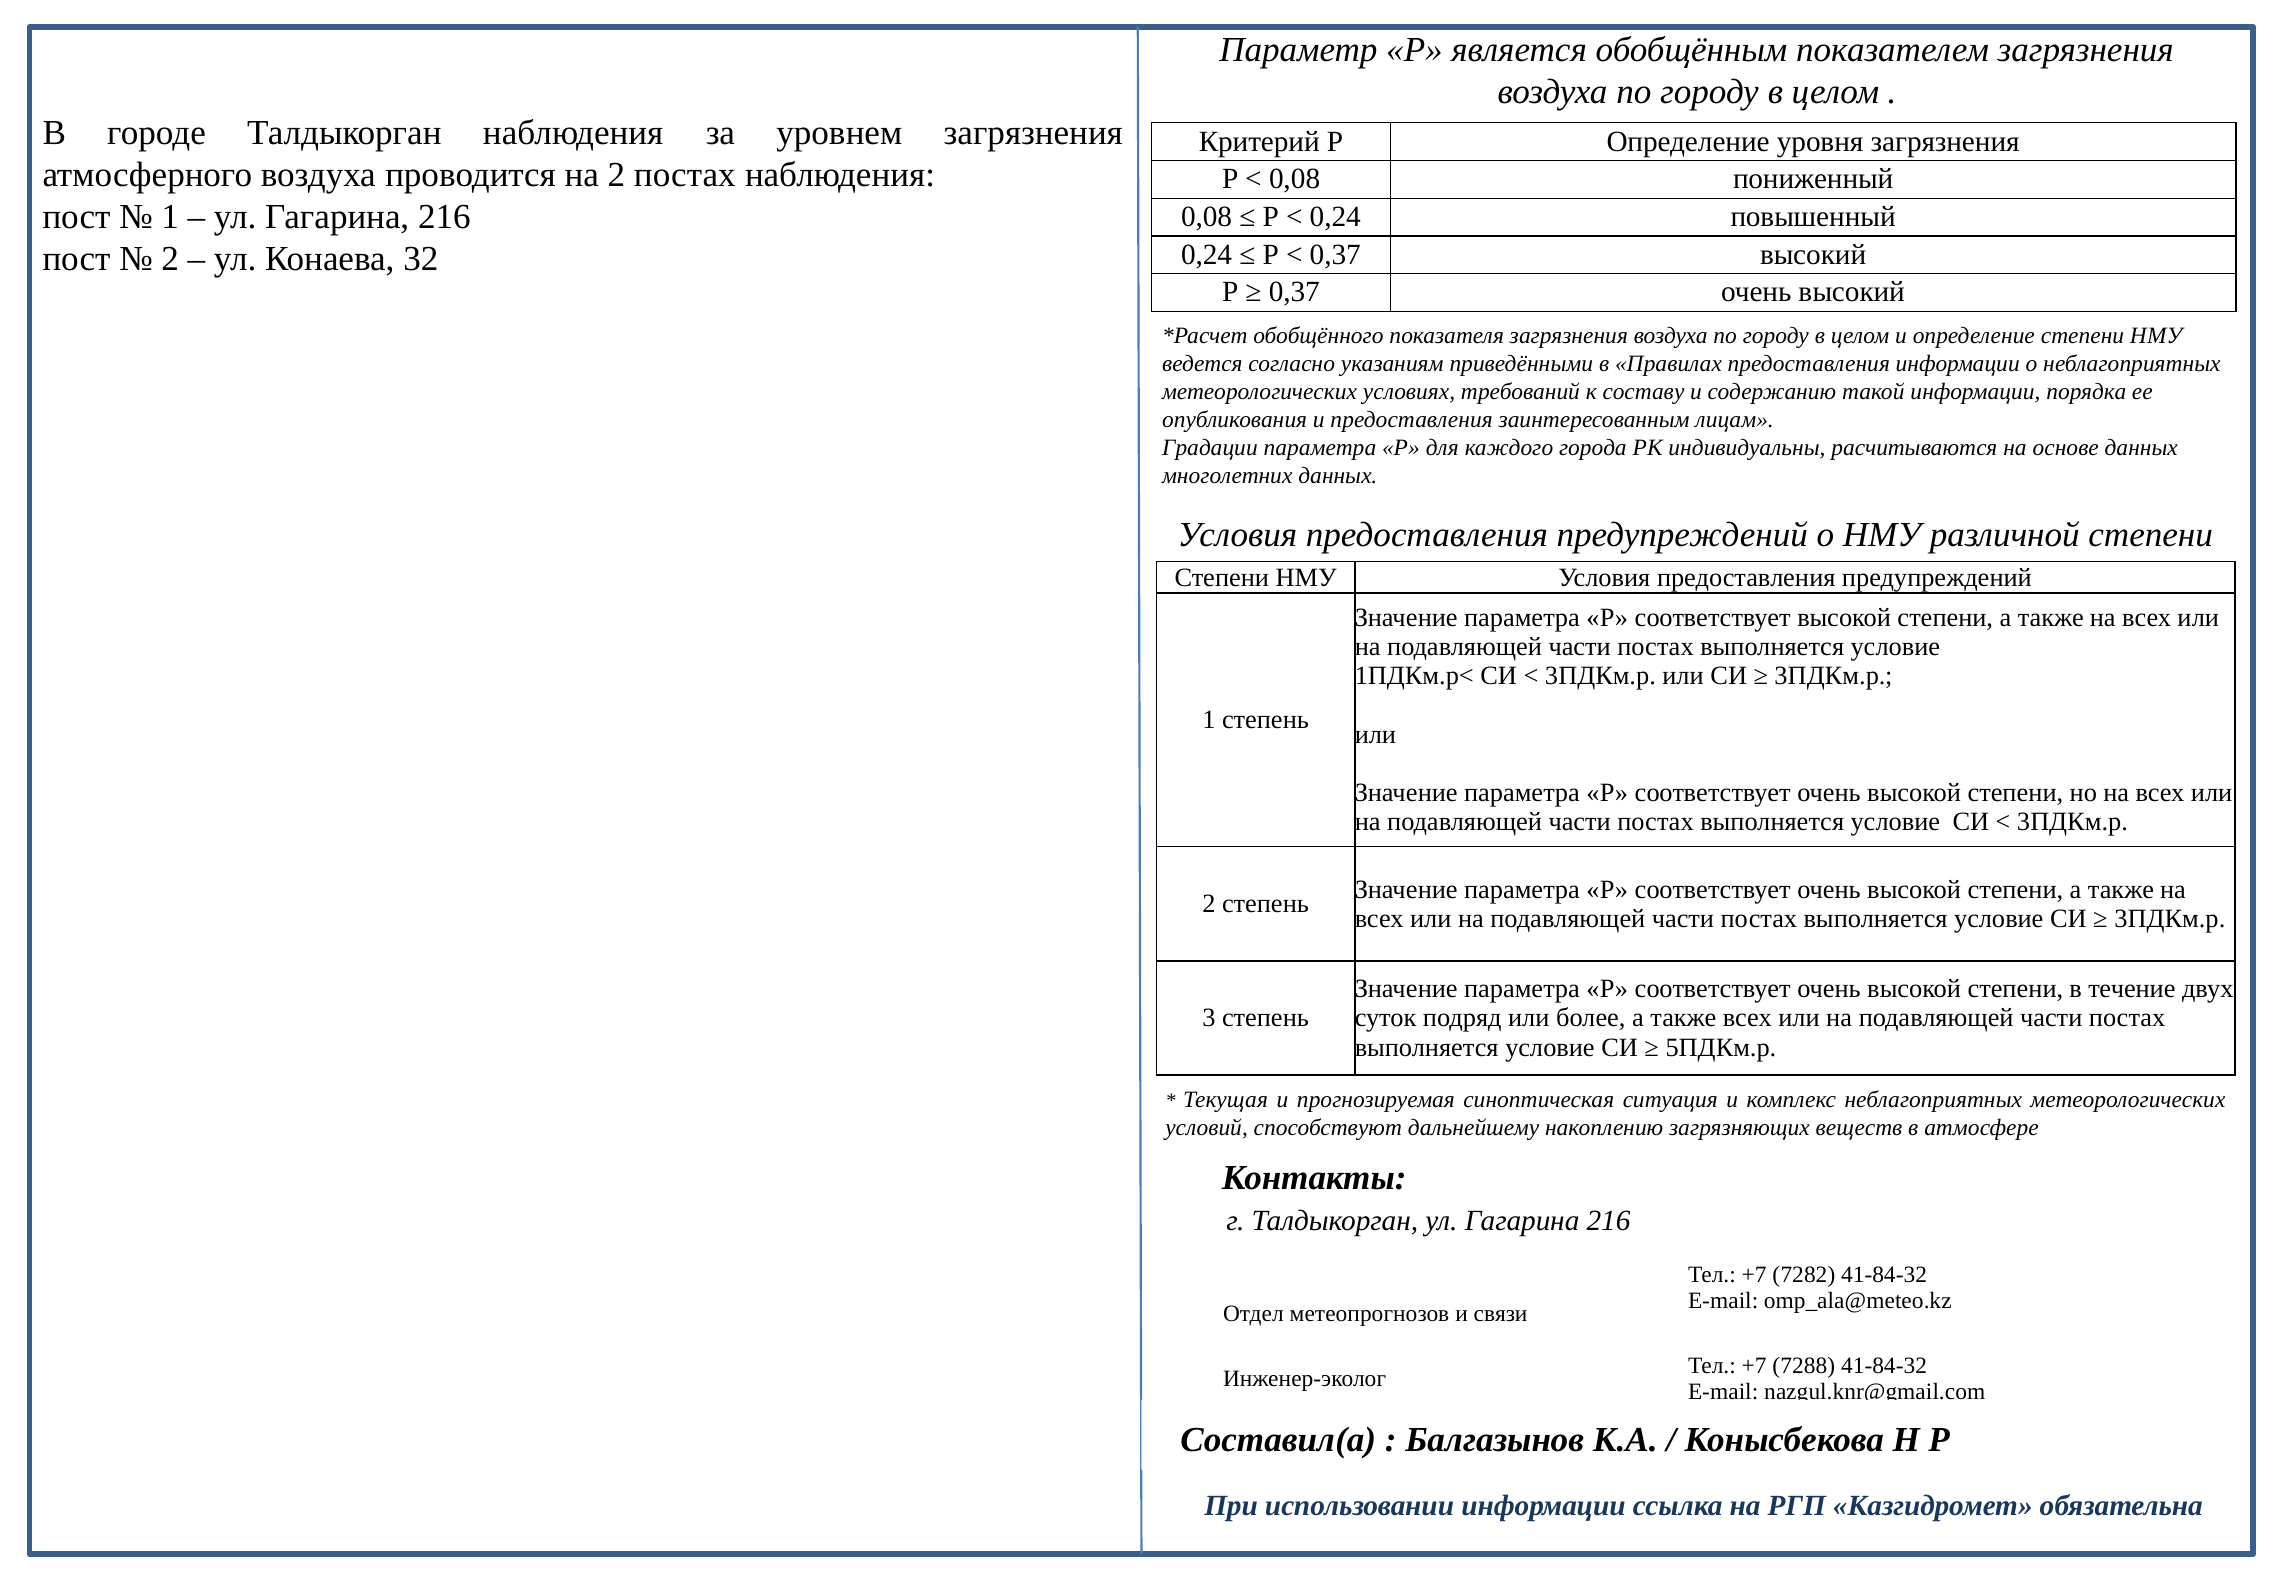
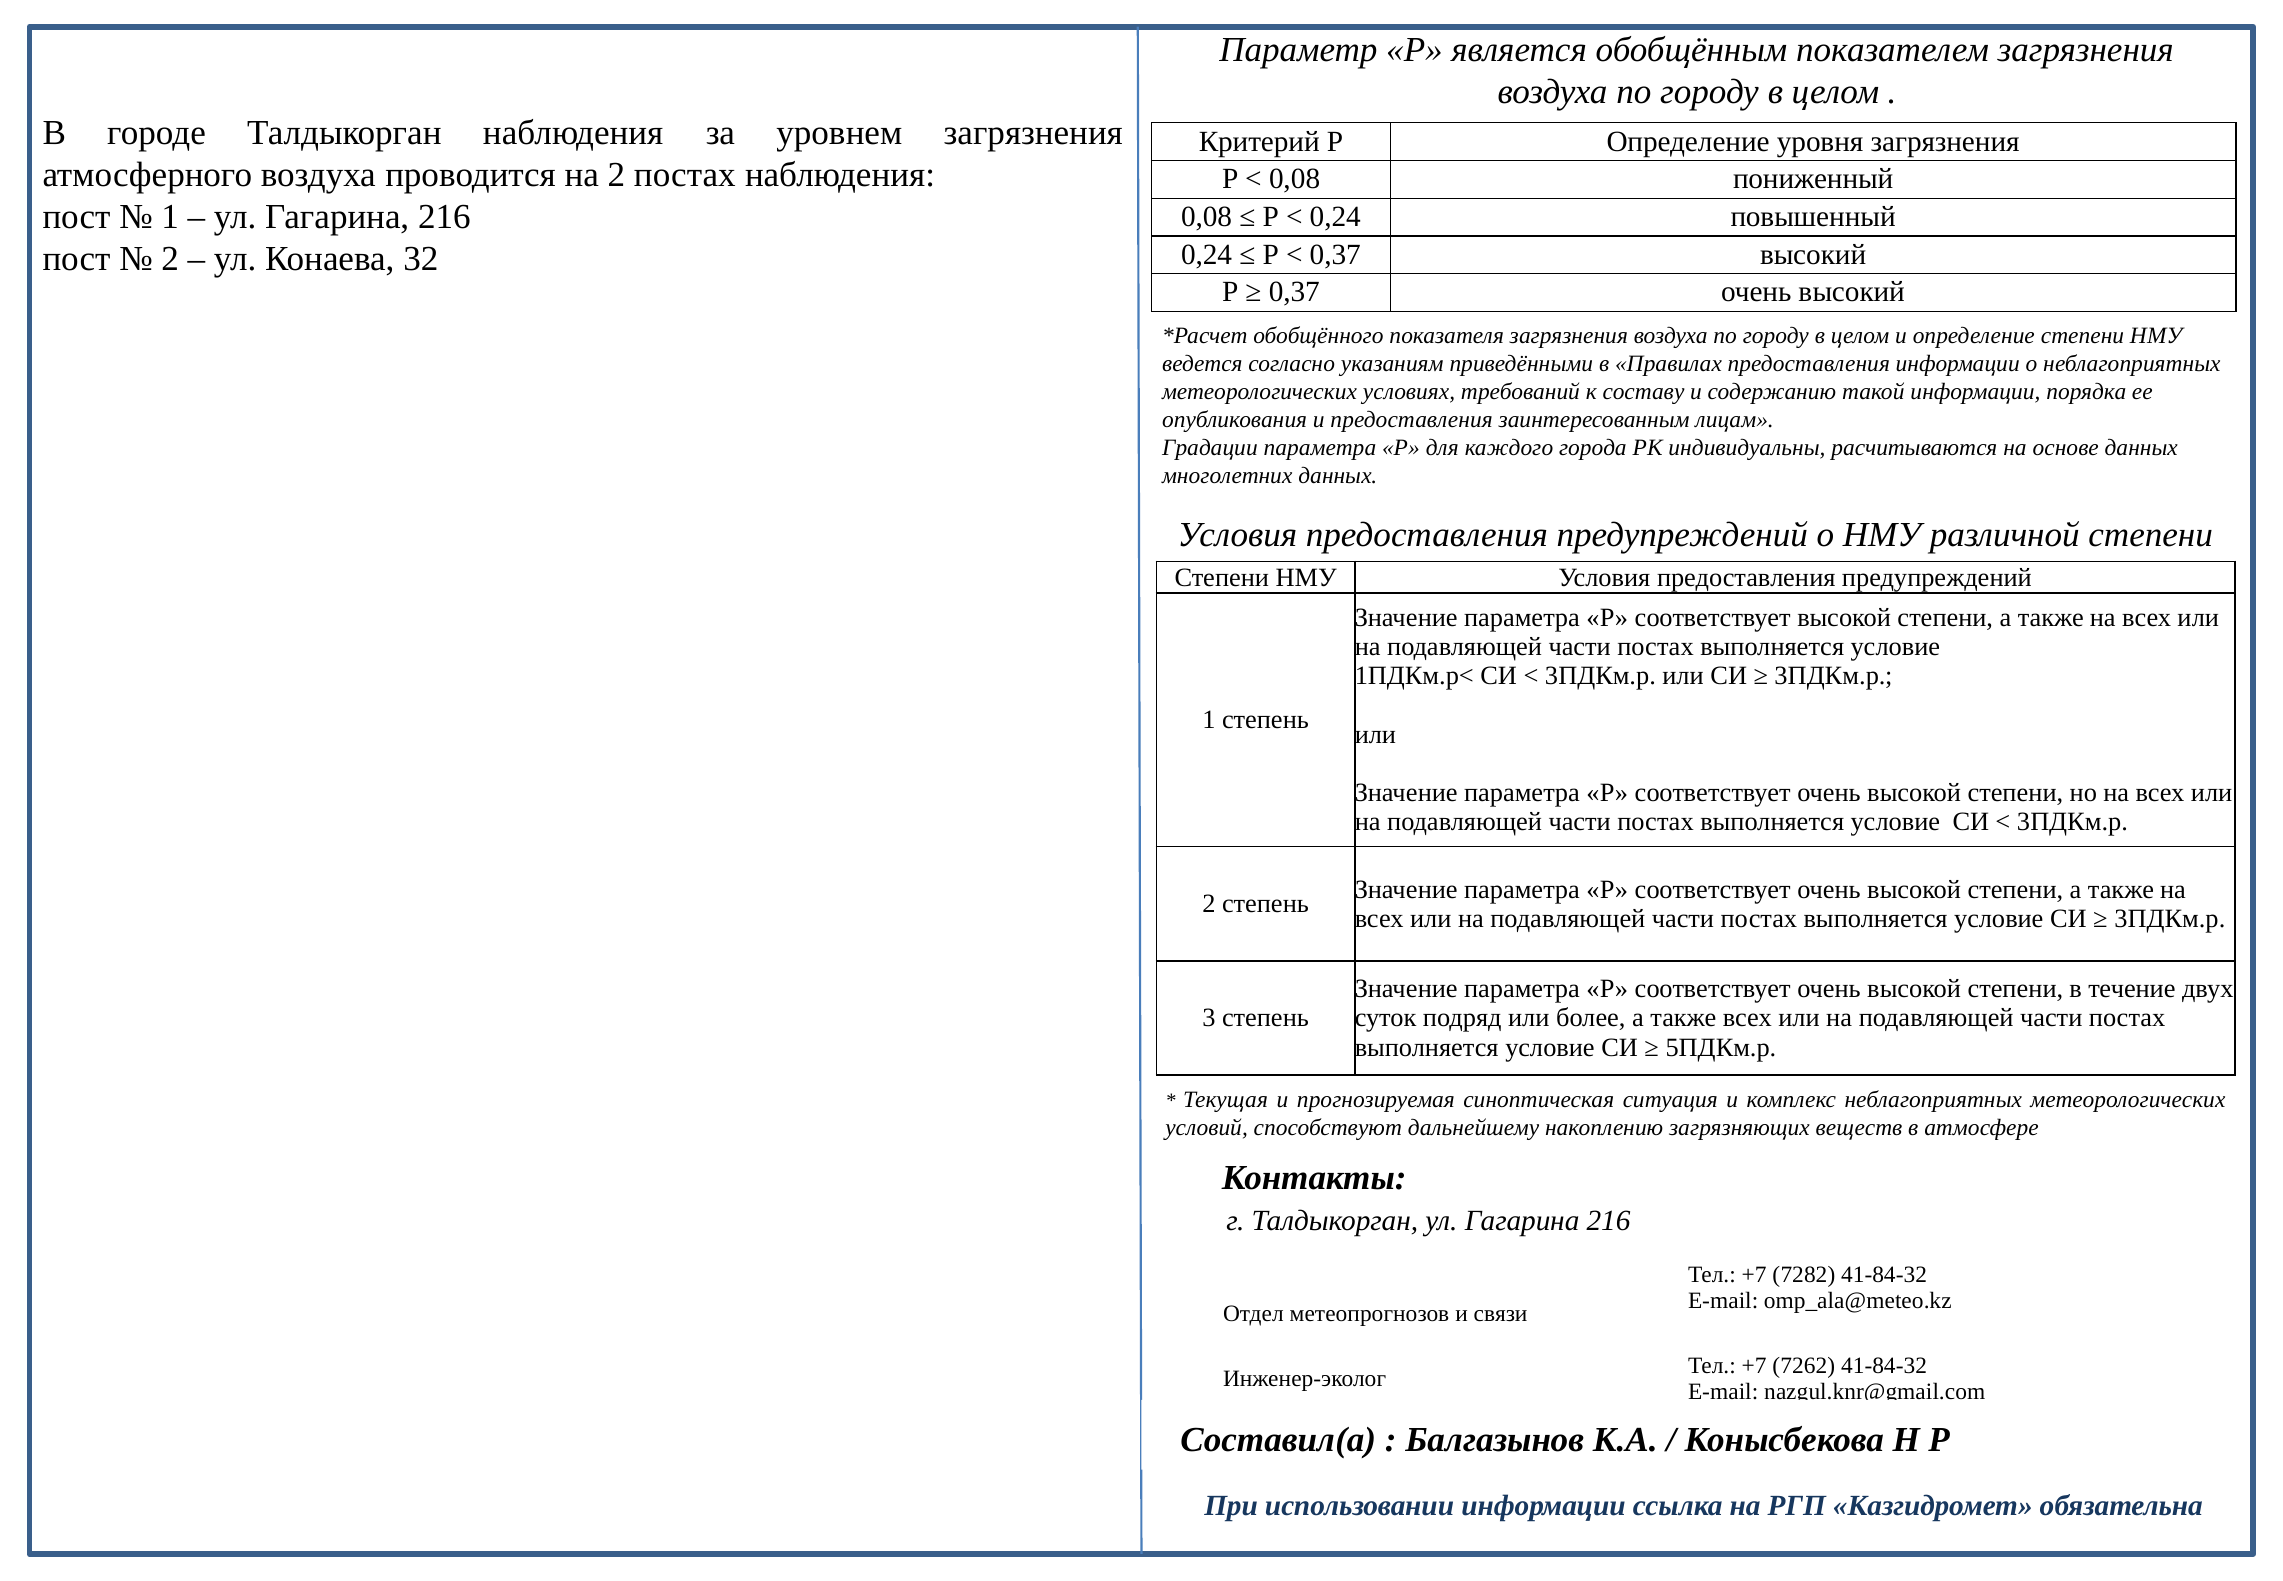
7288: 7288 -> 7262 (1804, 1365)
